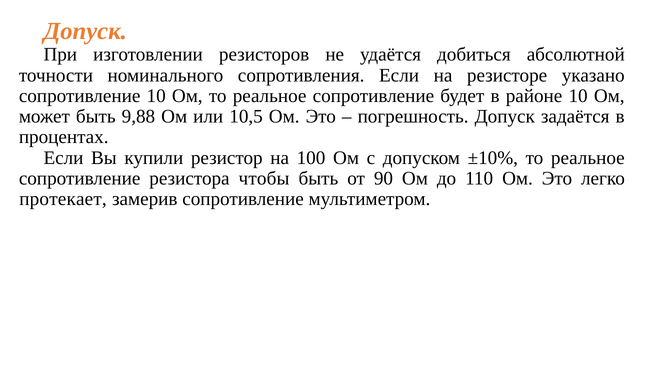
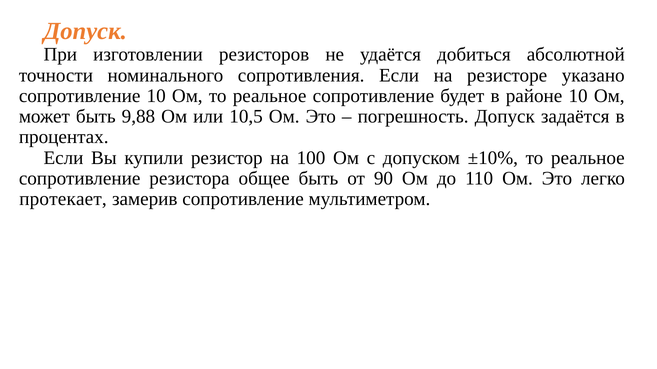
чтобы: чтобы -> общее (264, 179)
